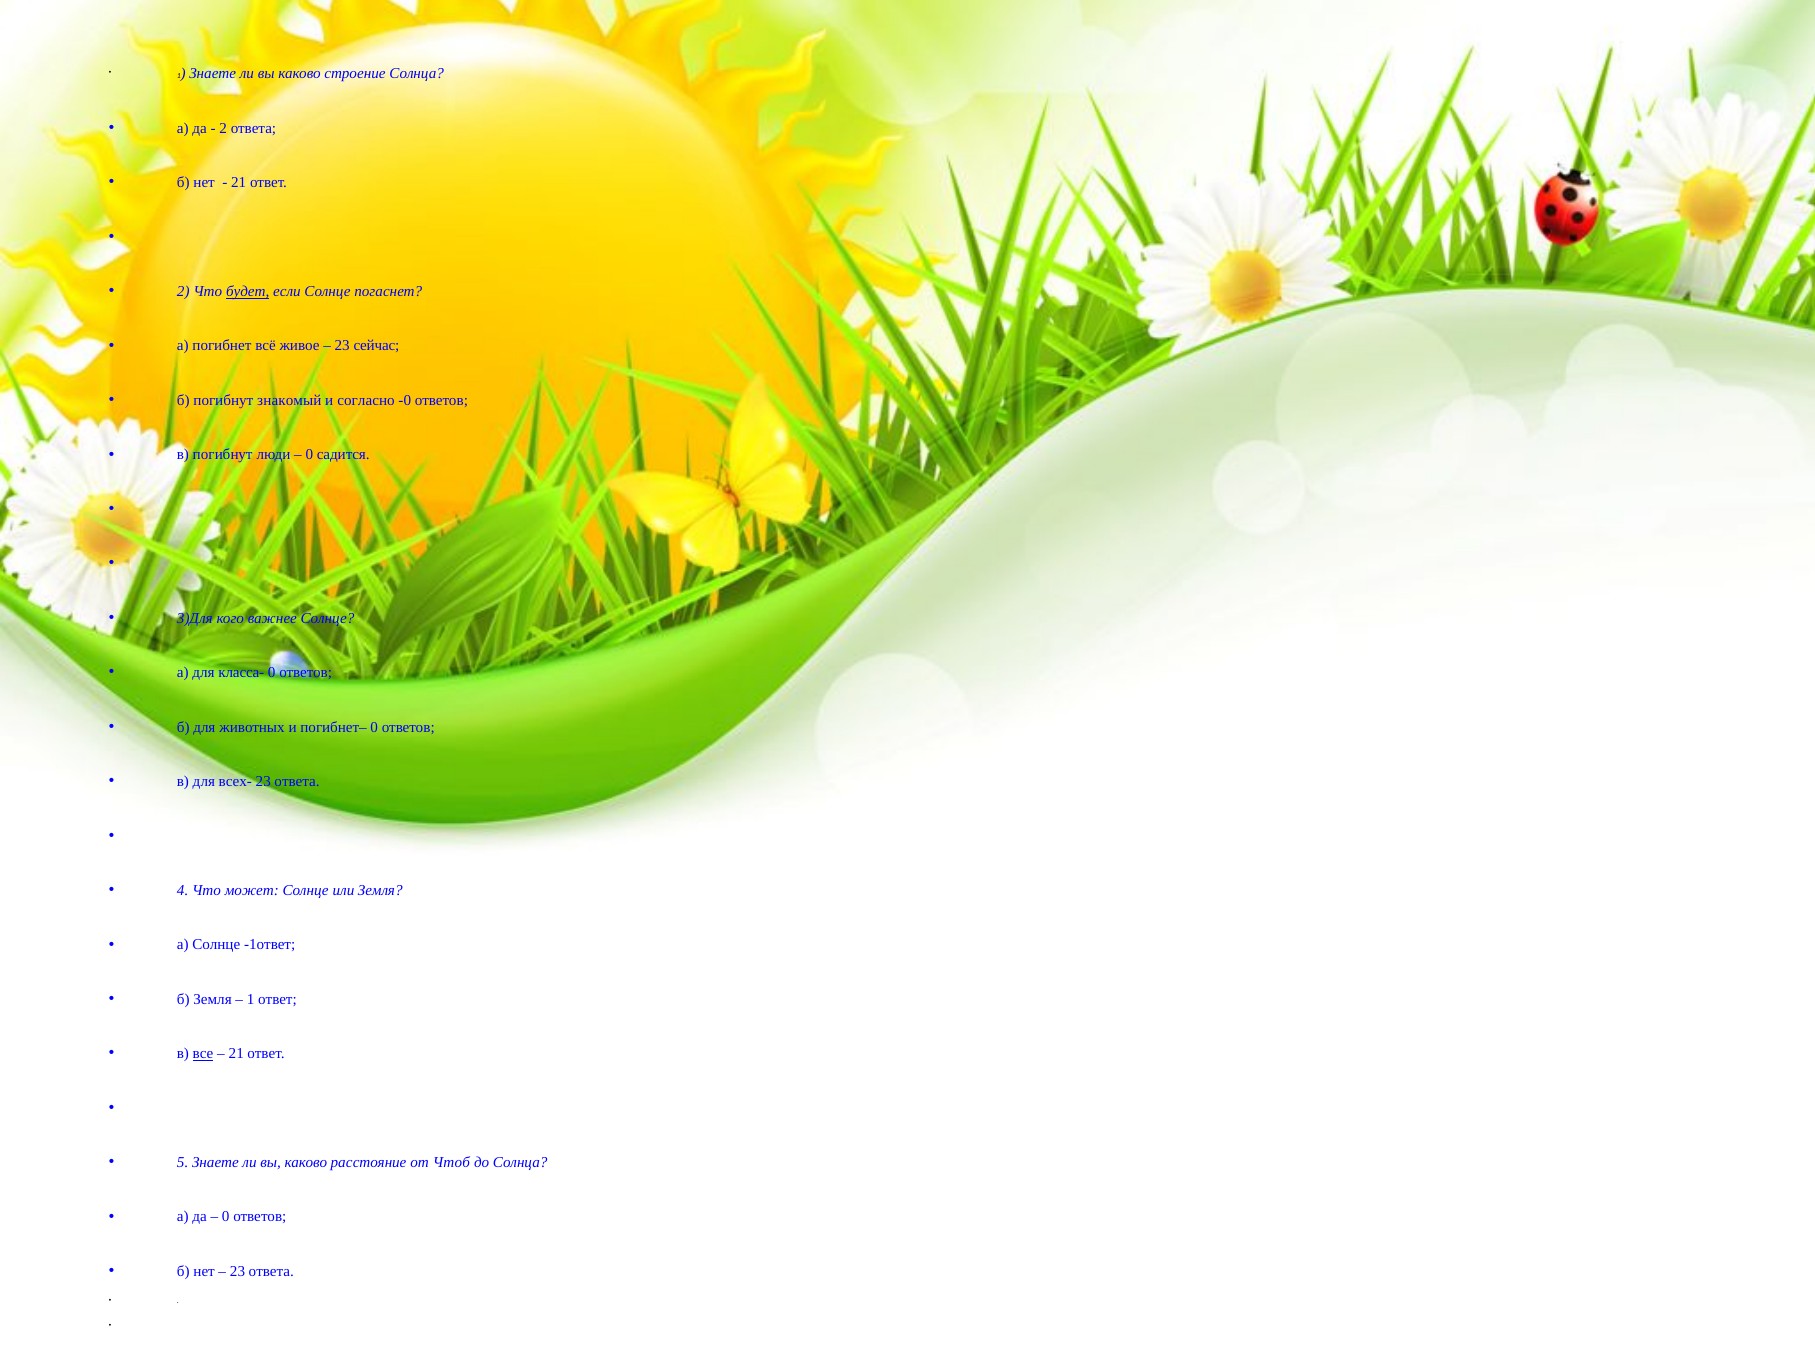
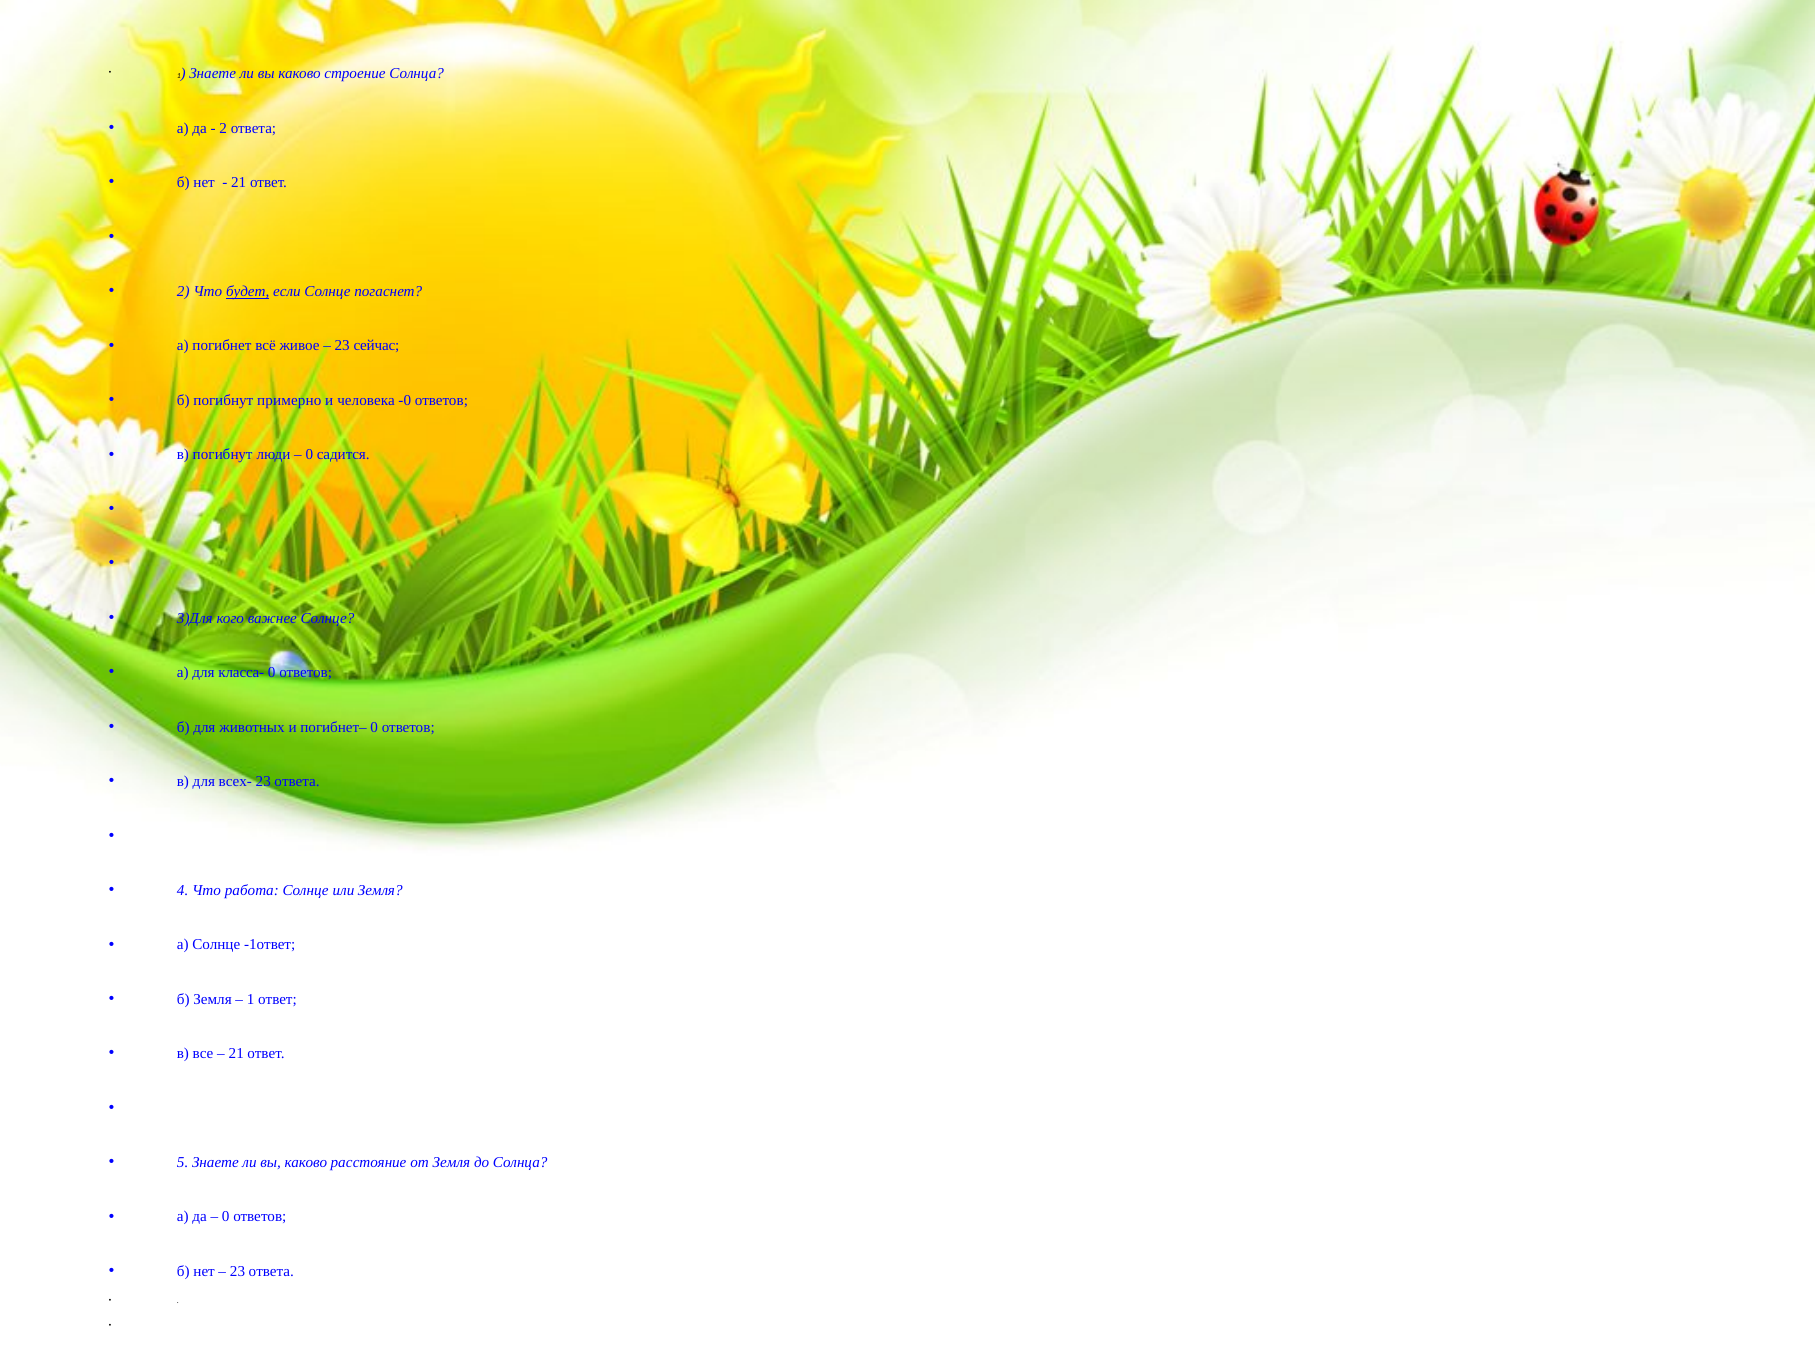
знакомый: знакомый -> примерно (289, 400)
согласно: согласно -> человека (366, 400)
может: может -> работа (252, 890)
все underline: present -> none (203, 1054)
от Чтоб: Чтоб -> Земля (451, 1163)
